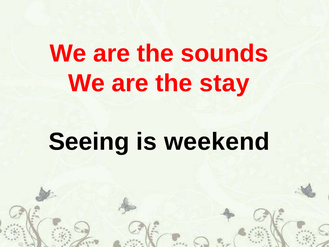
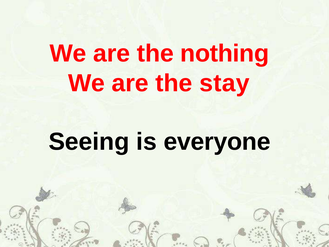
sounds: sounds -> nothing (225, 53)
weekend: weekend -> everyone (217, 142)
